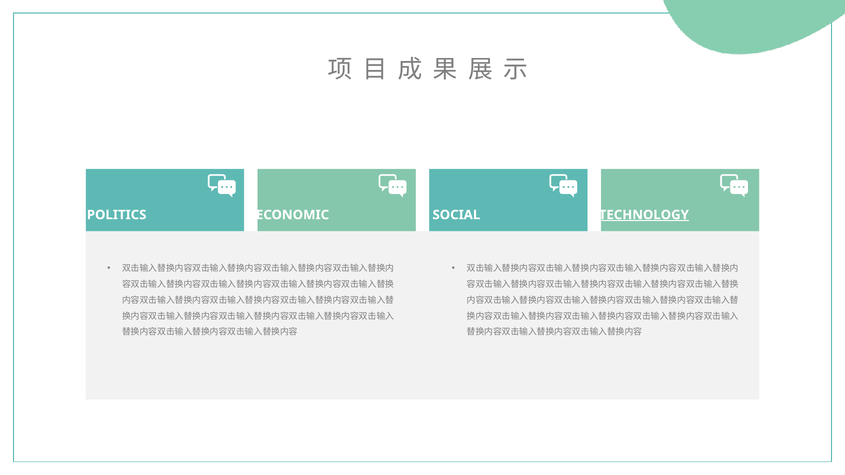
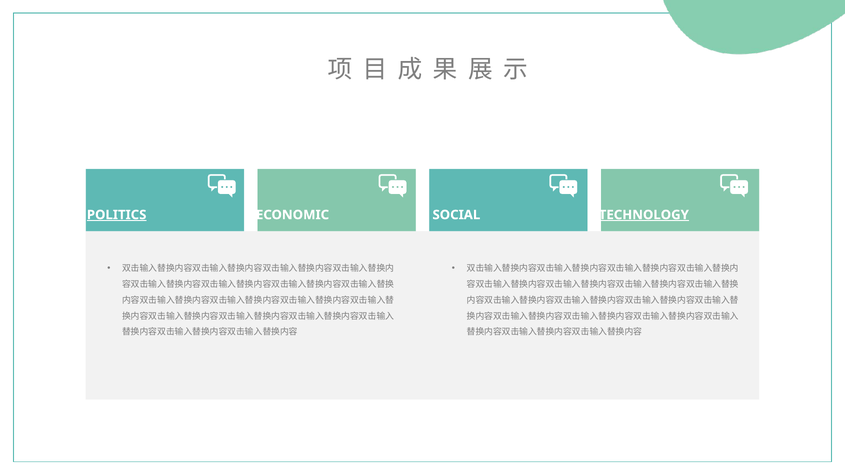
POLITICS underline: none -> present (117, 215)
